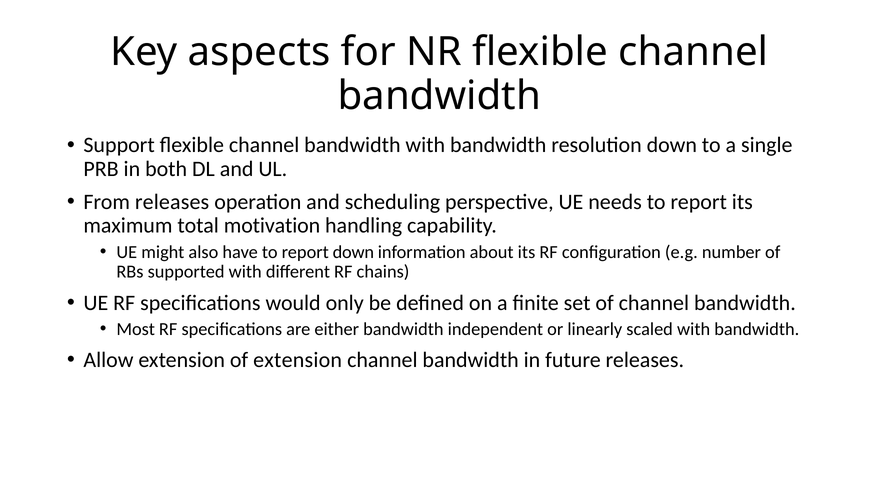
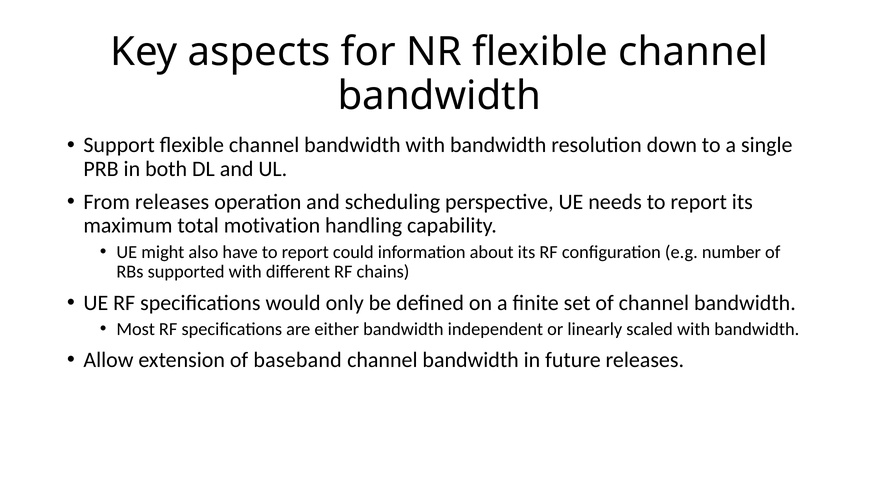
report down: down -> could (353, 252)
of extension: extension -> baseband (298, 360)
